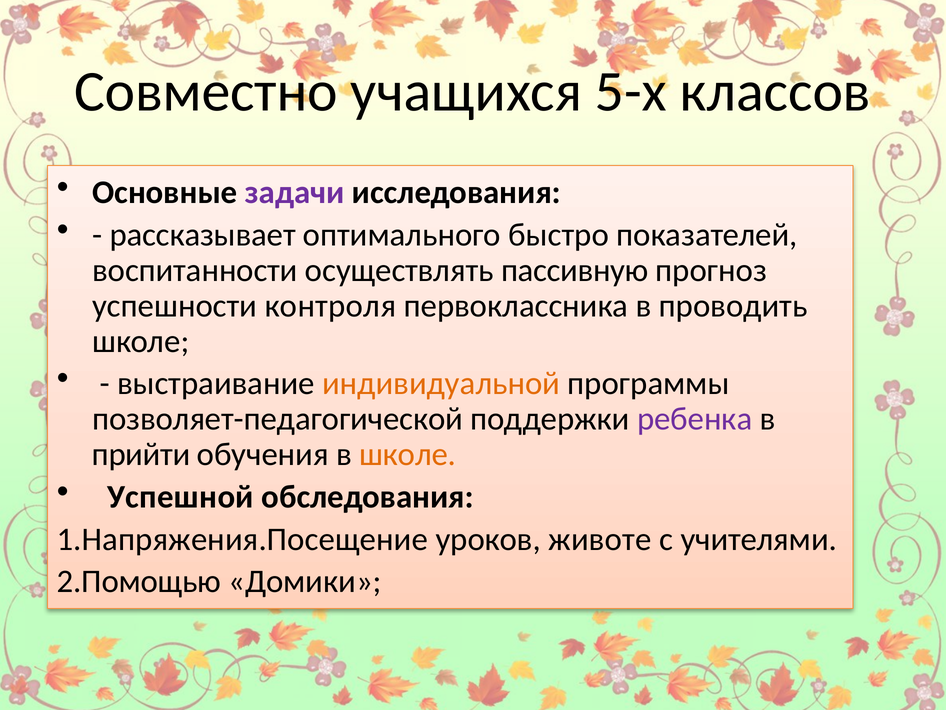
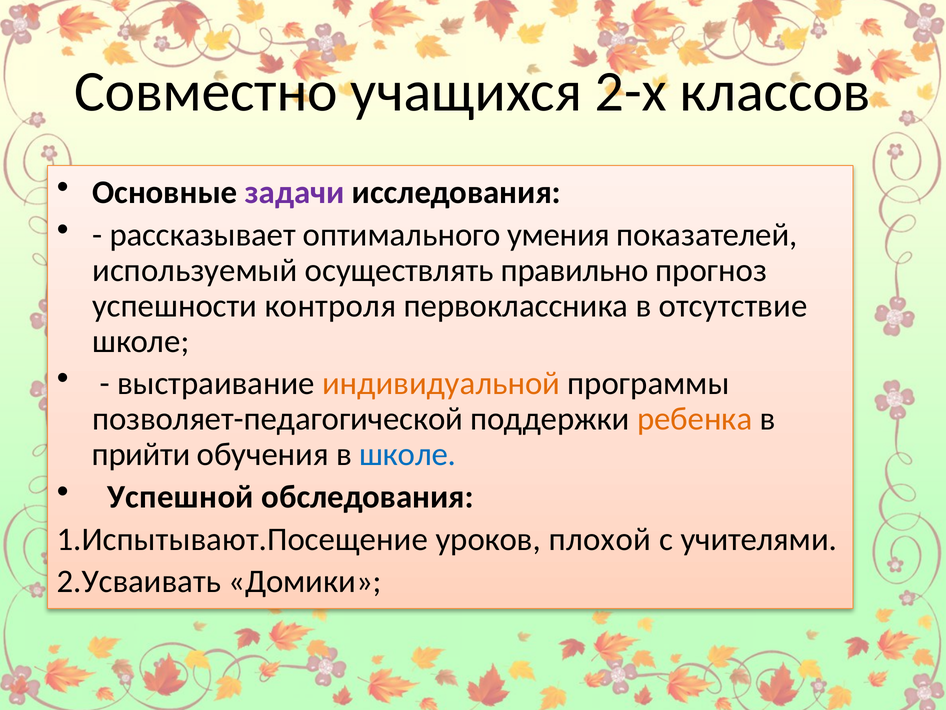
5-х: 5-х -> 2-х (631, 92)
быстро: быстро -> умения (559, 235)
воспитанности: воспитанности -> используемый (195, 270)
пассивную: пассивную -> правильно (575, 270)
проводить: проводить -> отсутствие (733, 306)
ребенка colour: purple -> orange (695, 419)
школе colour: orange -> blue (408, 454)
1.Напряжения.Посещение: 1.Напряжения.Посещение -> 1.Испытывают.Посещение (242, 539)
животе: животе -> плохой (600, 539)
2.Помощью: 2.Помощью -> 2.Усваивать (139, 581)
